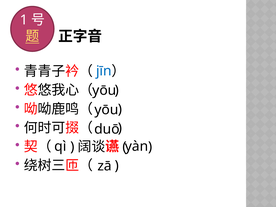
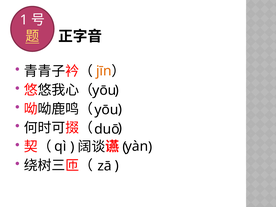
jīn colour: blue -> orange (104, 71)
